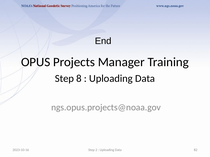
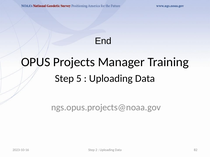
8: 8 -> 5 (79, 79)
